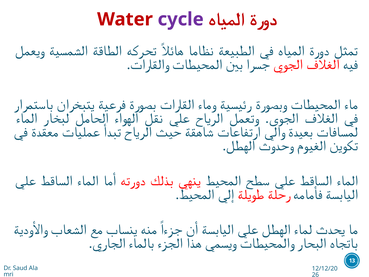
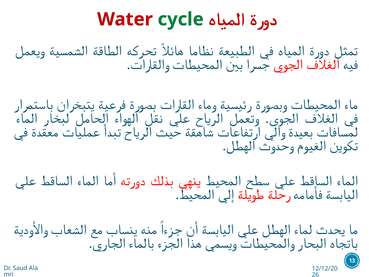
cycle colour: purple -> green (181, 19)
